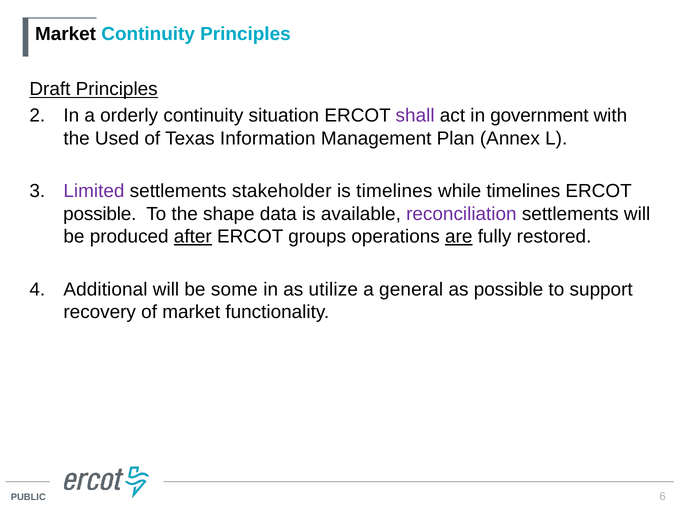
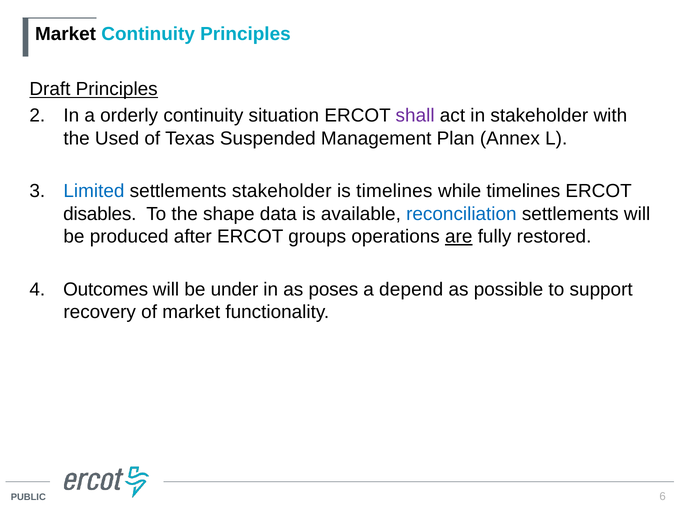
in government: government -> stakeholder (539, 116)
Information: Information -> Suspended (268, 139)
Limited colour: purple -> blue (94, 192)
possible: possible -> disables (100, 214)
reconciliation colour: purple -> blue (461, 214)
after underline: present -> none (193, 237)
Additional: Additional -> Outcomes (106, 290)
some: some -> under (235, 290)
utilize: utilize -> poses (333, 290)
general: general -> depend (411, 290)
